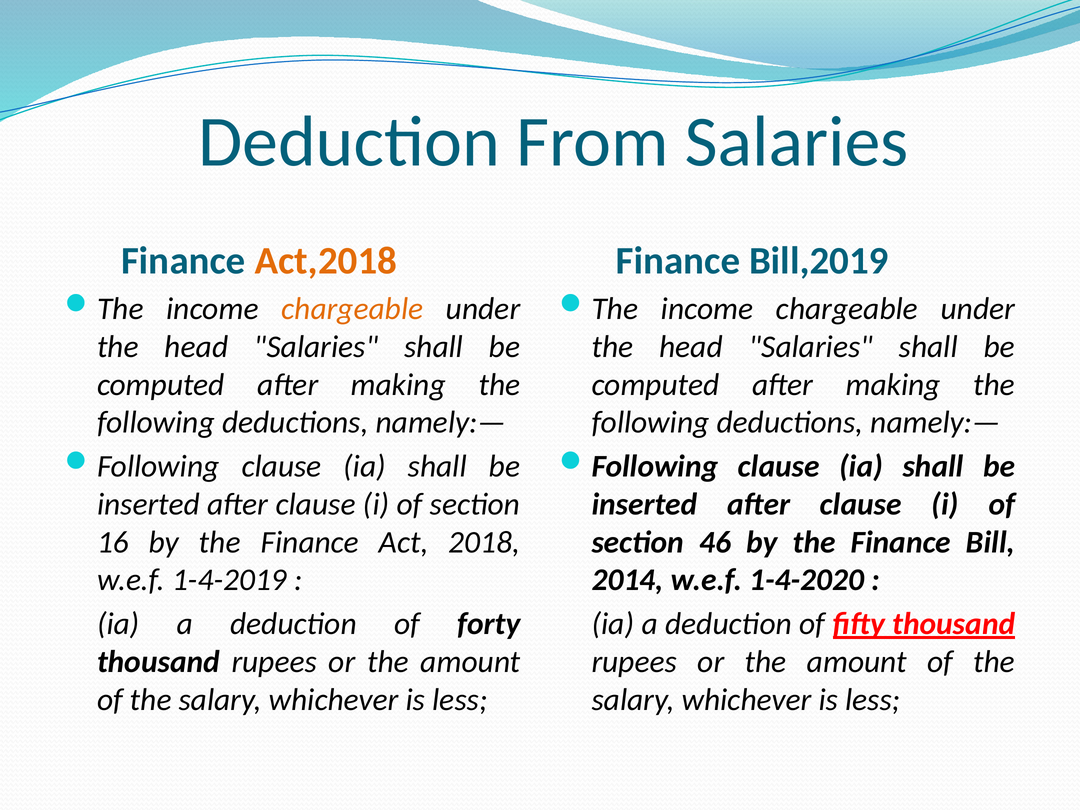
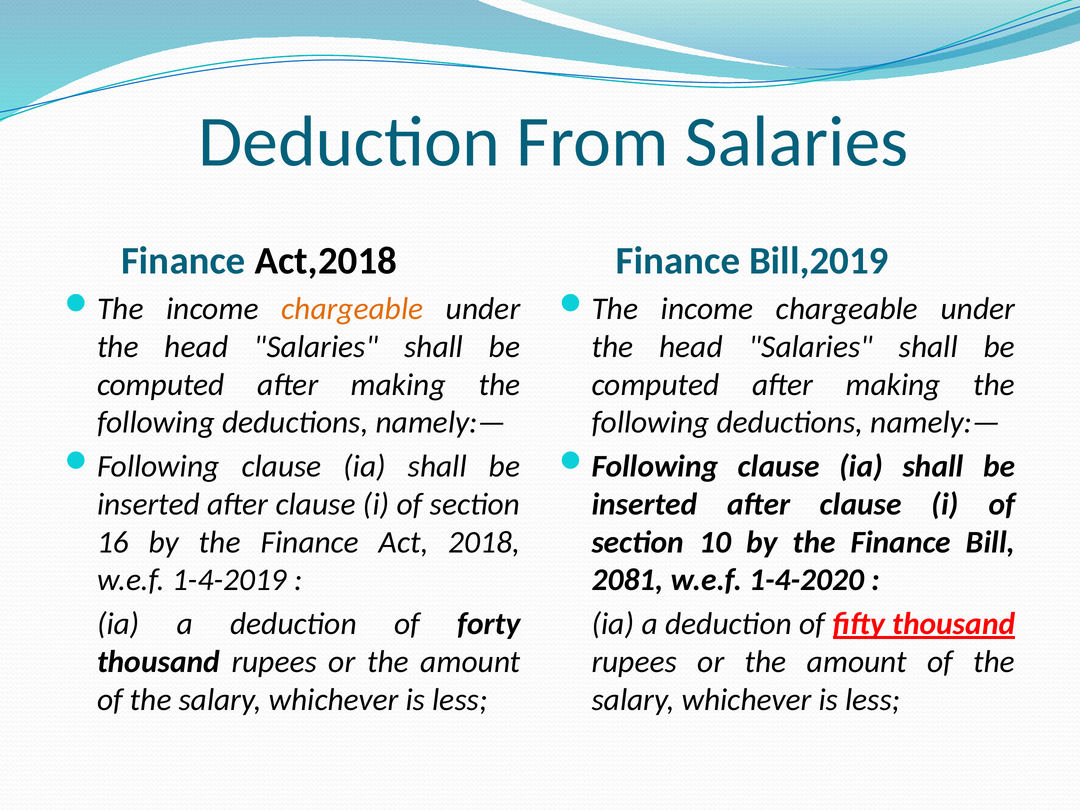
Act,2018 colour: orange -> black (326, 261)
46: 46 -> 10 (715, 542)
2014: 2014 -> 2081 (628, 580)
